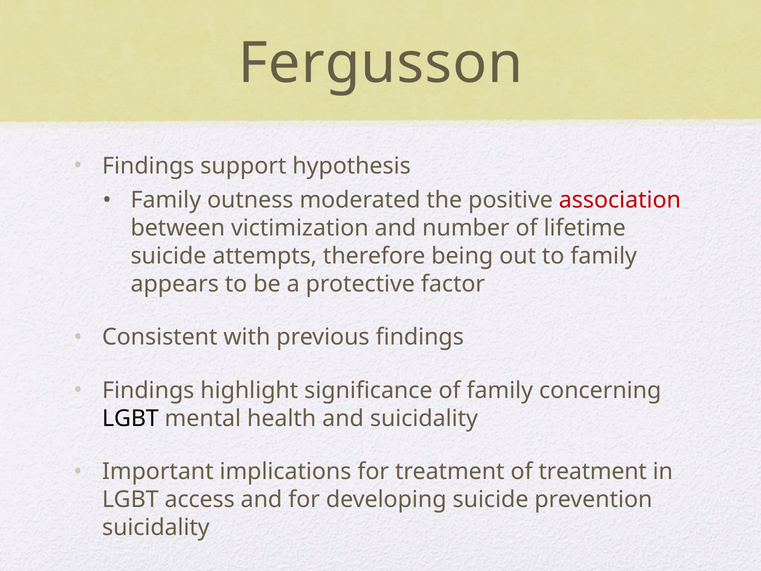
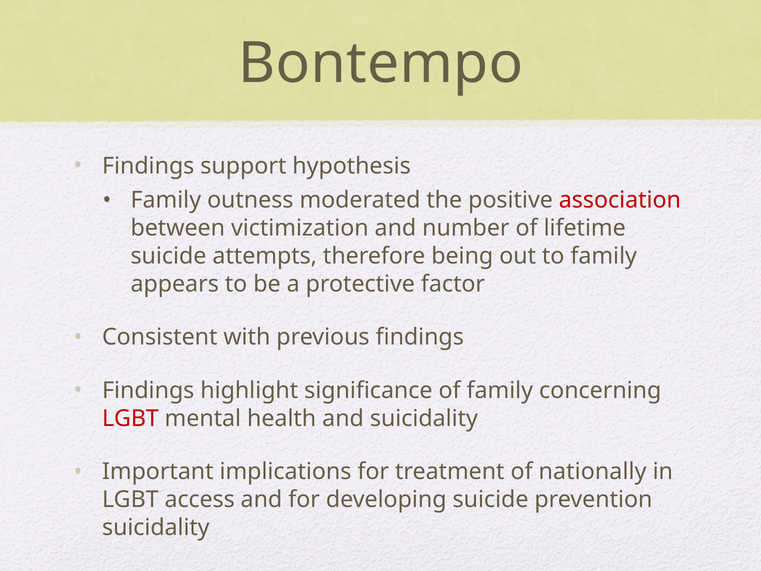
Fergusson: Fergusson -> Bontempo (381, 64)
LGBT colour: black -> red (130, 418)
of treatment: treatment -> nationally (593, 472)
